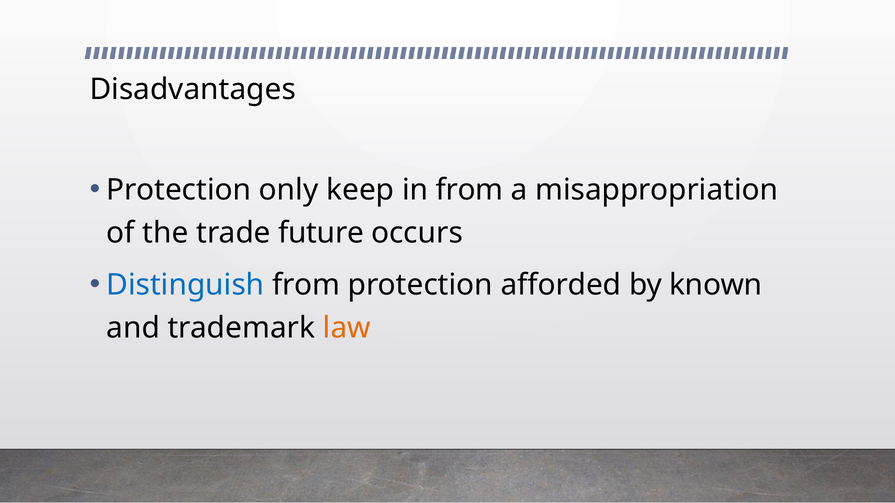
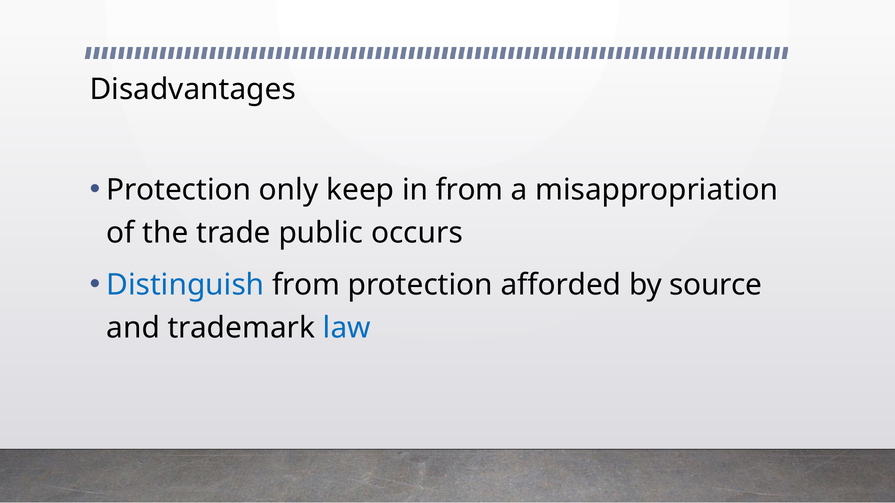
future: future -> public (321, 233)
known: known -> source (716, 285)
law colour: orange -> blue (347, 328)
